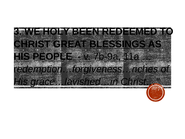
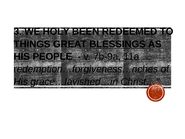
CHRIST: CHRIST -> THINGS (32, 44)
